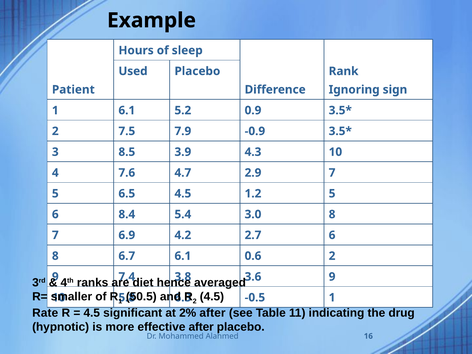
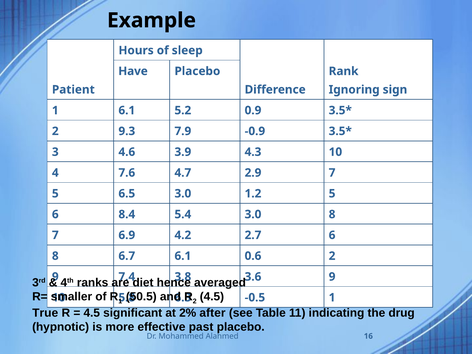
Used: Used -> Have (133, 71)
7.5: 7.5 -> 9.3 (127, 131)
8.5: 8.5 -> 4.6 (127, 152)
6.5 4.5: 4.5 -> 3.0 (183, 194)
Rate: Rate -> True (45, 313)
effective after: after -> past (201, 327)
